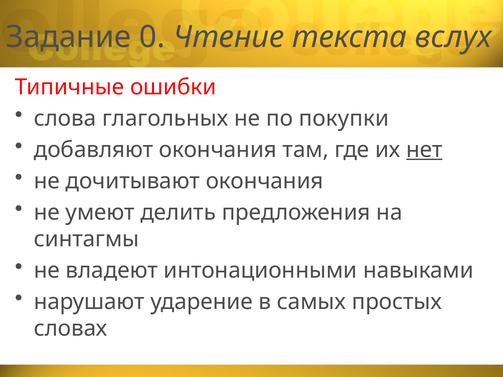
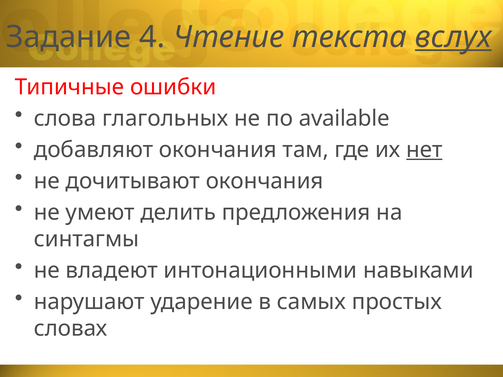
0: 0 -> 4 (152, 37)
вслух underline: none -> present (453, 37)
покупки: покупки -> available (344, 119)
